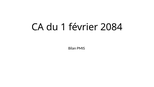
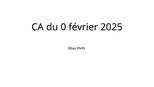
1: 1 -> 0 (63, 27)
2084: 2084 -> 2025 (111, 27)
